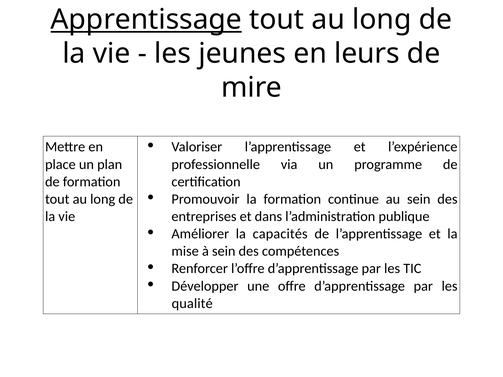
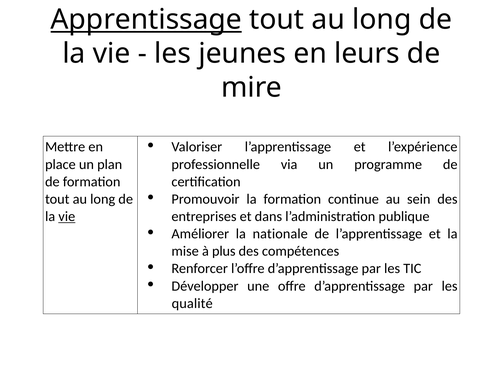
vie underline: none -> present (67, 217)
capacités: capacités -> nationale (280, 234)
à sein: sein -> plus (224, 251)
